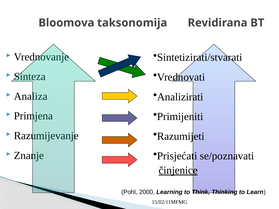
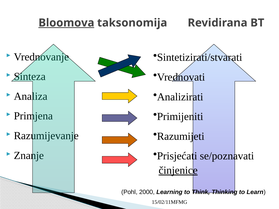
Bloomova underline: none -> present (66, 23)
